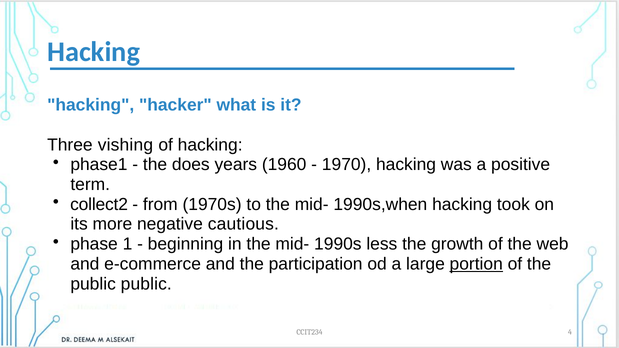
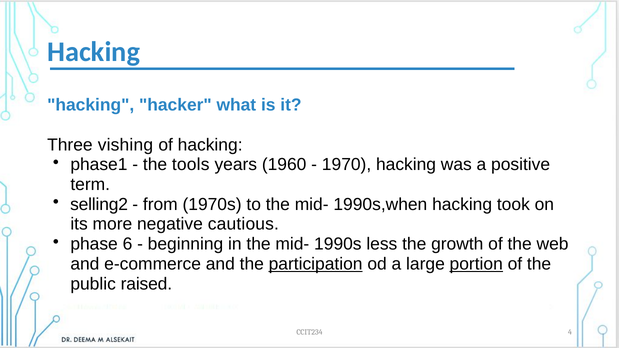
does: does -> tools (191, 165)
collect2: collect2 -> selling2 (99, 204)
1: 1 -> 6 (127, 244)
participation underline: none -> present (316, 264)
public public: public -> raised (146, 284)
